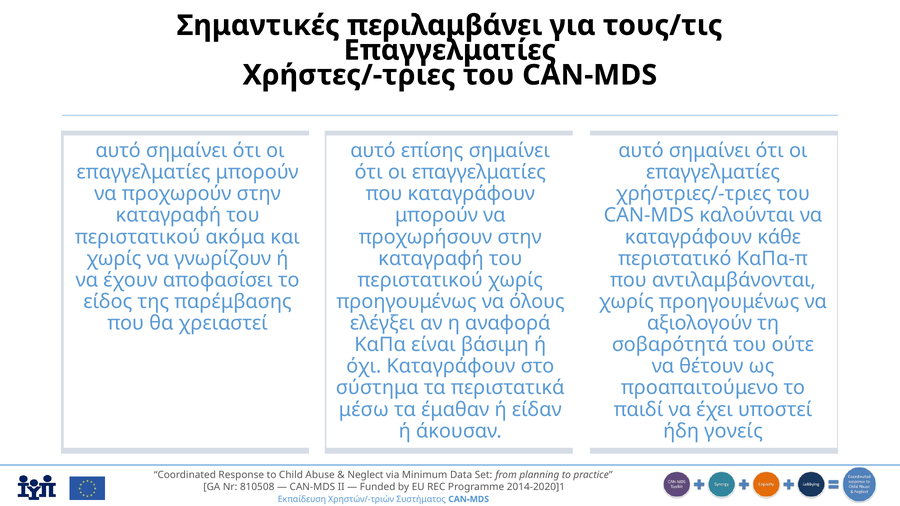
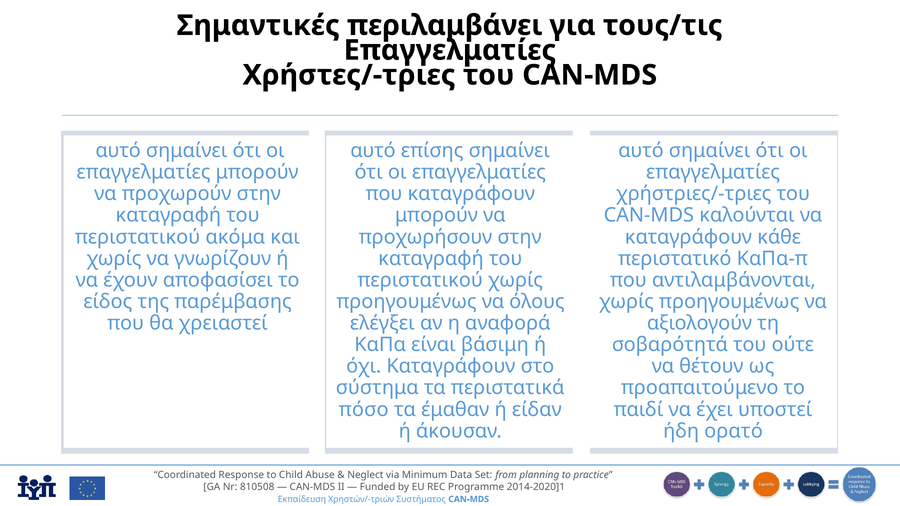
μέσω: μέσω -> πόσο (364, 410)
γονείς: γονείς -> ορατό (734, 431)
